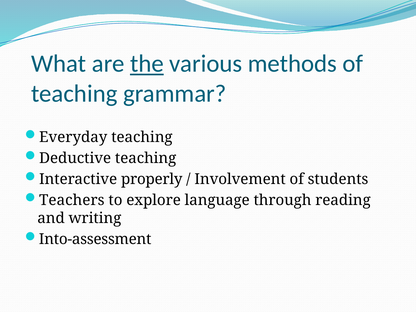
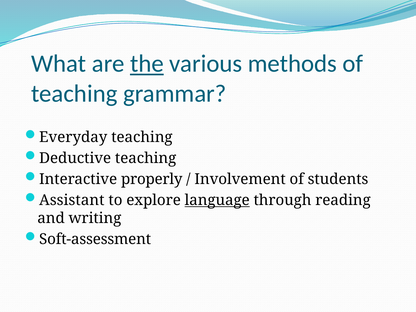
Teachers: Teachers -> Assistant (72, 200)
language underline: none -> present (217, 200)
Into-assessment: Into-assessment -> Soft-assessment (95, 239)
